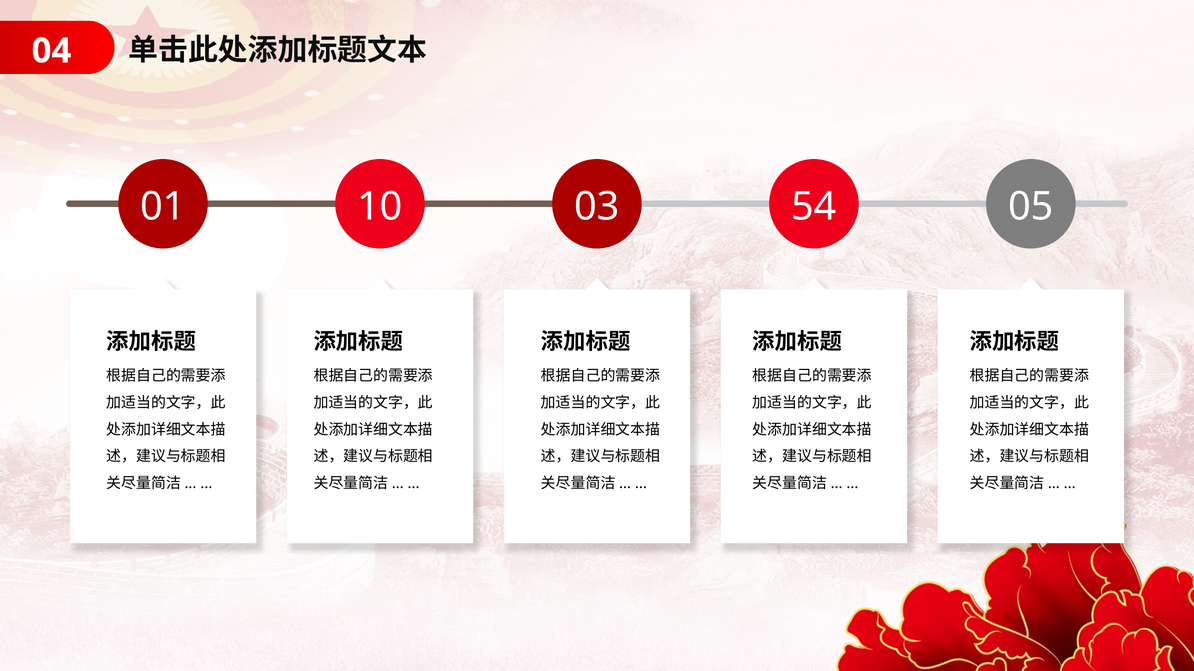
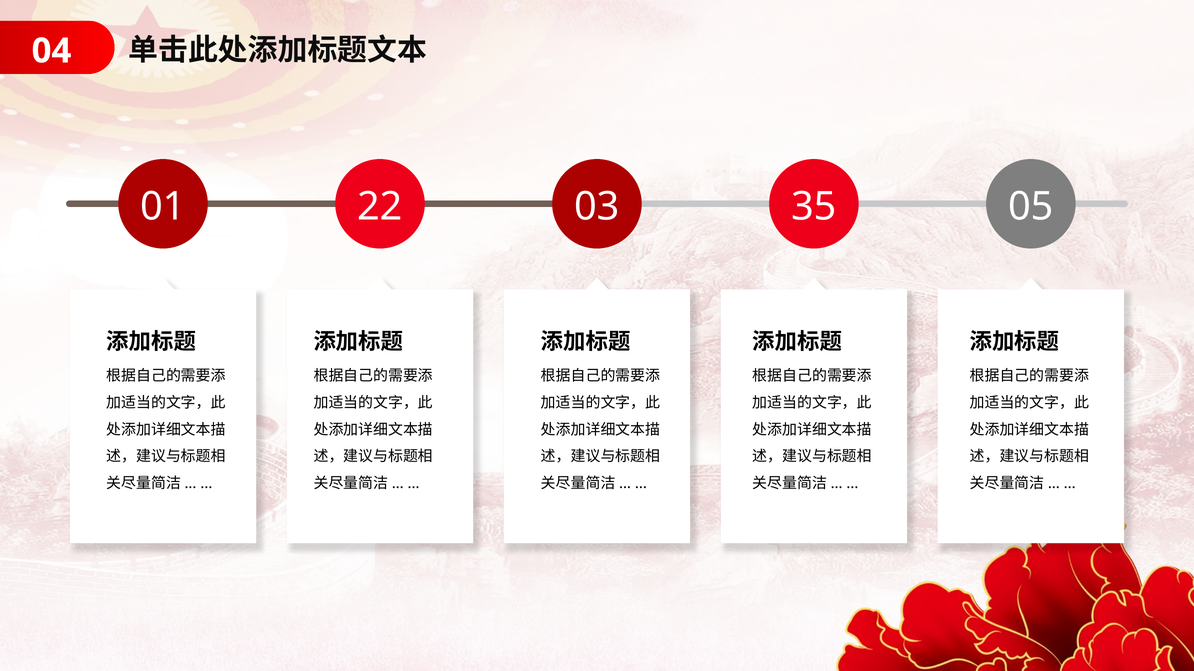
10: 10 -> 22 (380, 207)
54: 54 -> 35 (814, 207)
